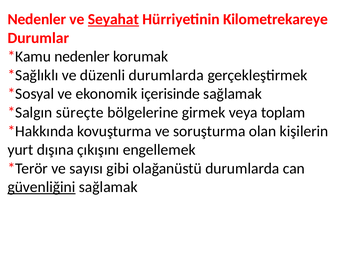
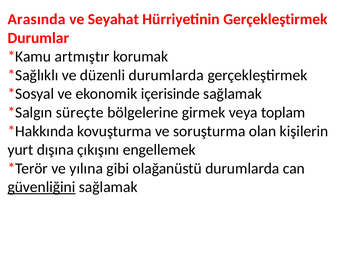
Nedenler: Nedenler -> Arasında (37, 19)
Seyahat underline: present -> none (113, 19)
Hürriyetinin Kilometrekareye: Kilometrekareye -> Gerçekleştirmek (275, 19)
nedenler: nedenler -> artmıştır (82, 57)
sayısı: sayısı -> yılına (86, 168)
